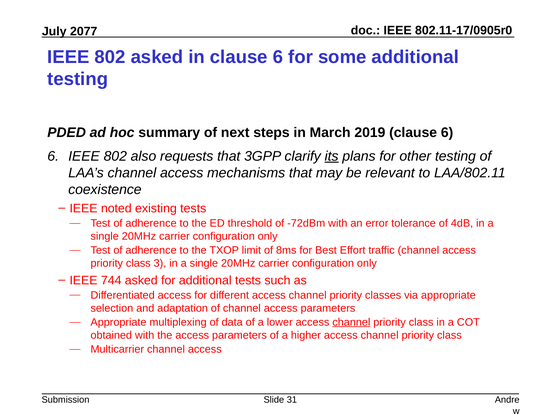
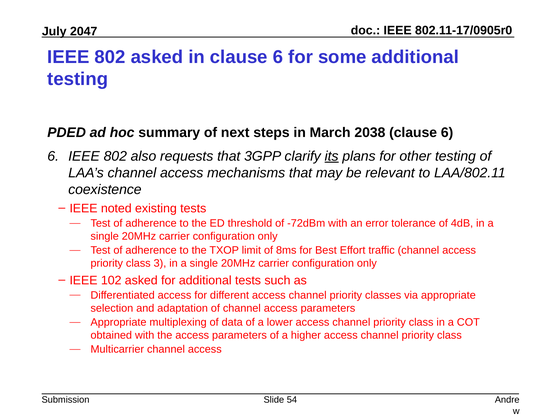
2077: 2077 -> 2047 (84, 32)
2019: 2019 -> 2038 (370, 133)
744: 744 -> 102 (111, 280)
channel underline: present -> none (351, 322)
31: 31 -> 54 (292, 400)
